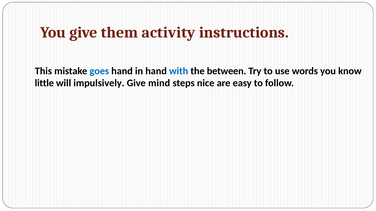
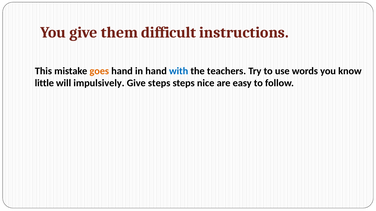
activity: activity -> difficult (169, 33)
goes colour: blue -> orange (99, 71)
between: between -> teachers (227, 71)
Give mind: mind -> steps (159, 83)
